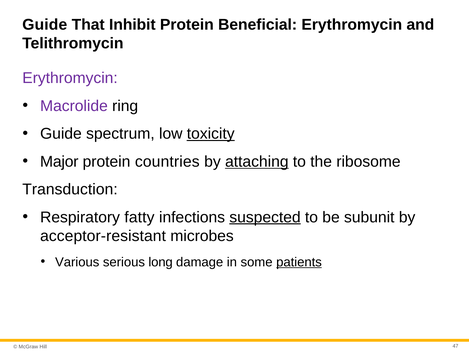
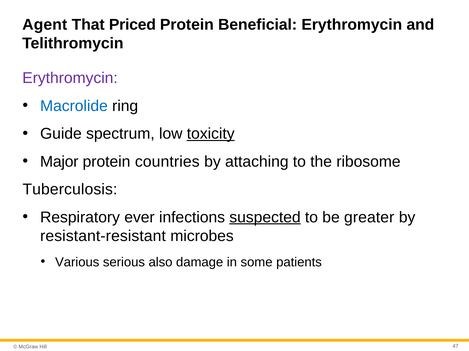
Guide: Guide -> Agent (45, 25)
Inhibit: Inhibit -> Priced (132, 25)
Macrolide colour: purple -> blue (74, 106)
attaching underline: present -> none (257, 162)
Transduction: Transduction -> Tuberculosis (70, 190)
fatty: fatty -> ever (140, 218)
subunit: subunit -> greater (369, 218)
acceptor-resistant: acceptor-resistant -> resistant-resistant (103, 236)
long: long -> also (161, 263)
patients underline: present -> none (299, 263)
